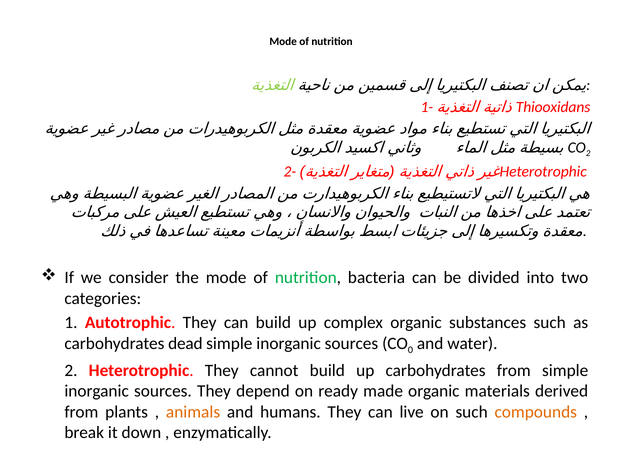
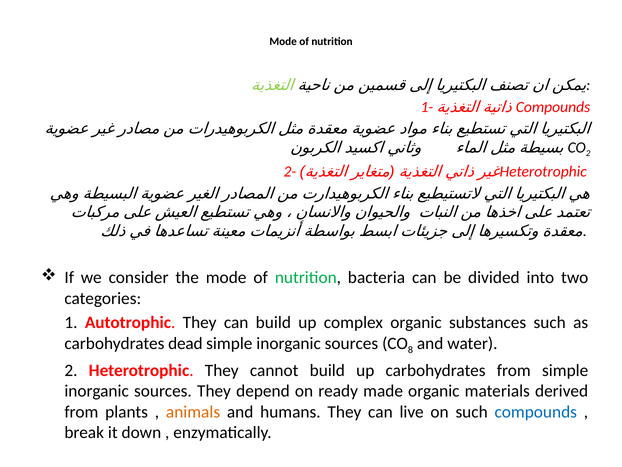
Thiooxidans: Thiooxidans -> Compounds (553, 107)
0: 0 -> 8 (410, 350)
compounds colour: orange -> blue (536, 412)
